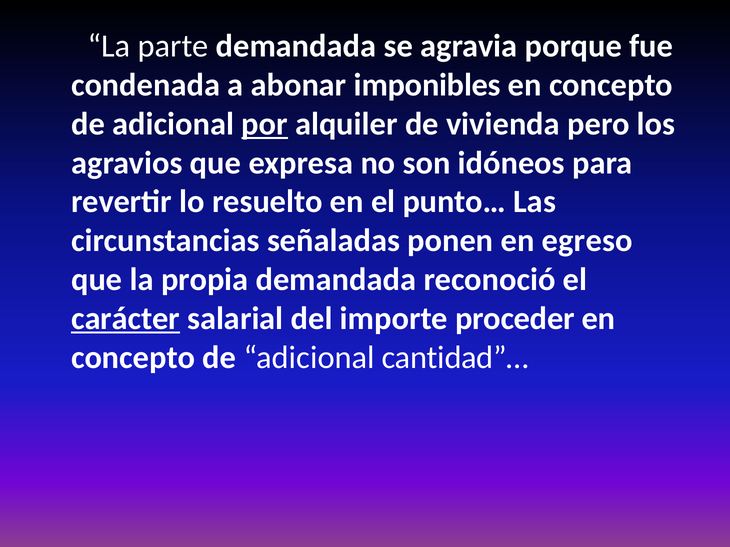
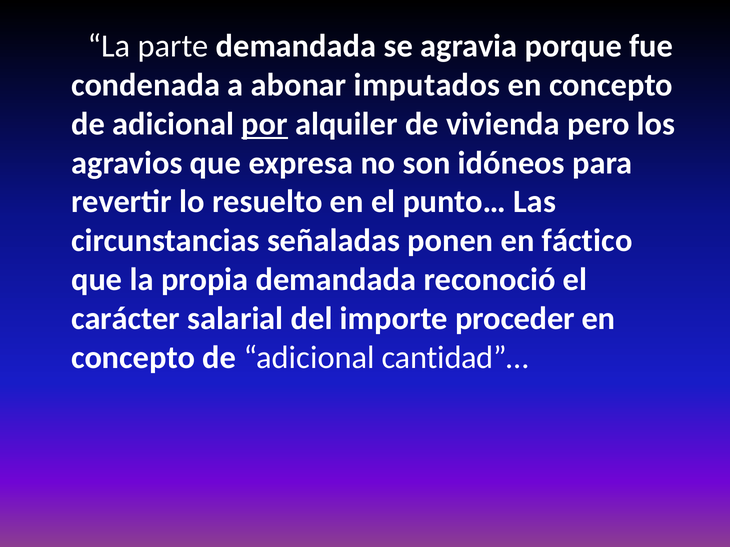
imponibles: imponibles -> imputados (427, 85)
egreso: egreso -> fáctico (587, 241)
carácter underline: present -> none (126, 319)
